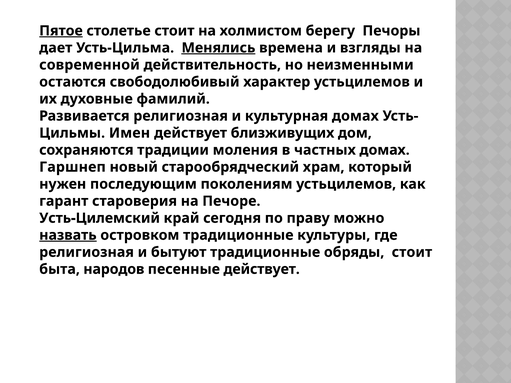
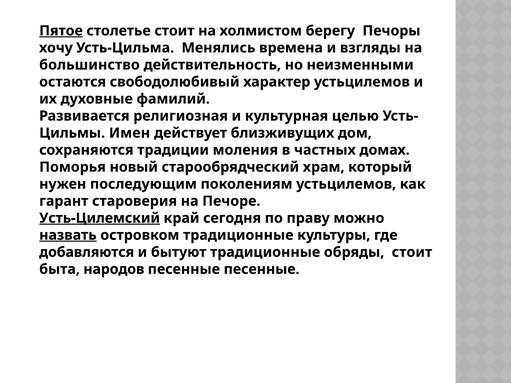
дает: дает -> хочу (56, 48)
Менялись underline: present -> none (218, 48)
современной: современной -> большинство (89, 65)
культурная домах: домах -> целью (355, 116)
Гаршнеп: Гаршнеп -> Поморья (72, 167)
Усть-Цилемский underline: none -> present (100, 218)
религиозная: религиозная -> добавляются (87, 252)
песенные действует: действует -> песенные (262, 269)
